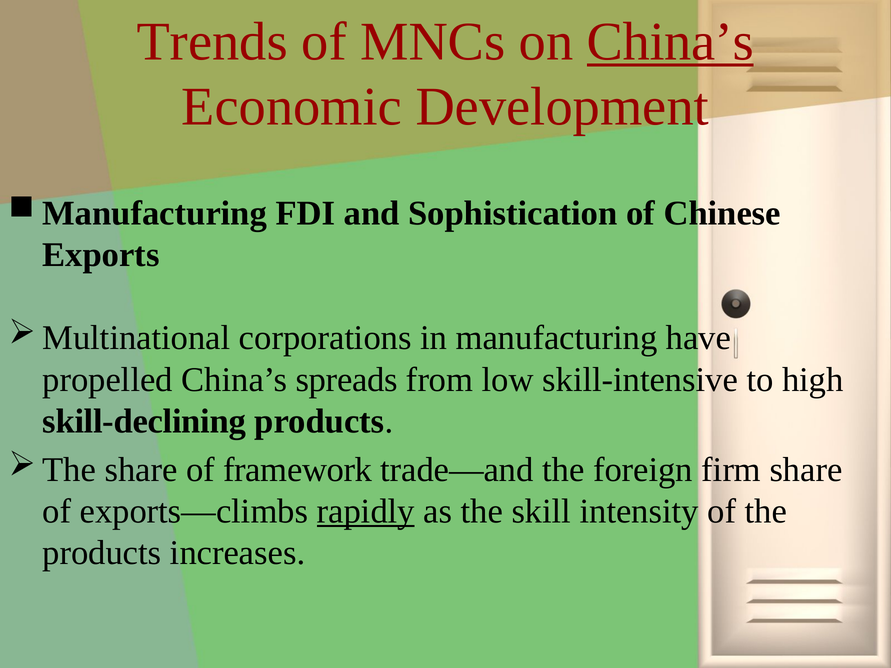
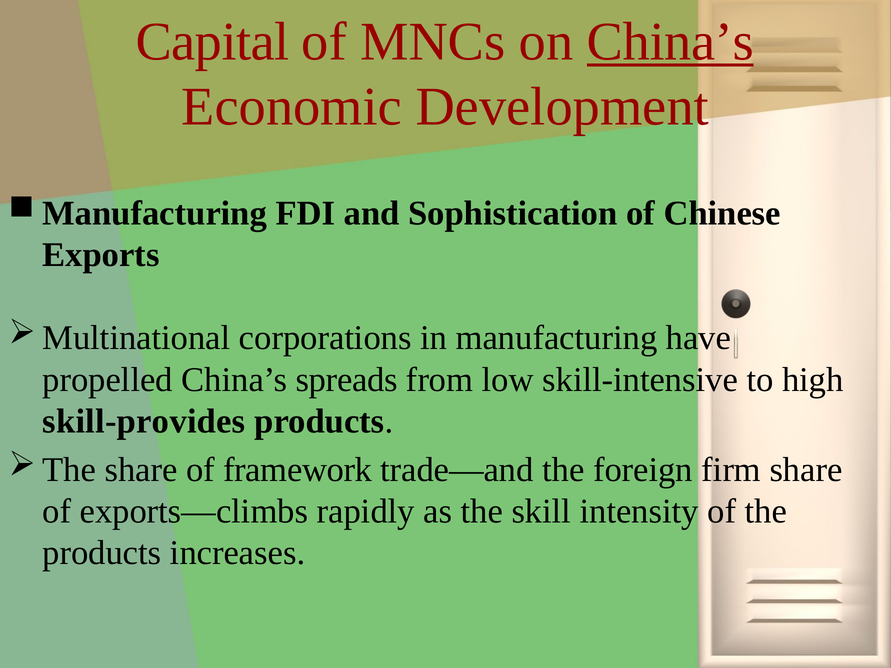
Trends: Trends -> Capital (212, 42)
skill-declining: skill-declining -> skill-provides (144, 421)
rapidly underline: present -> none (366, 511)
